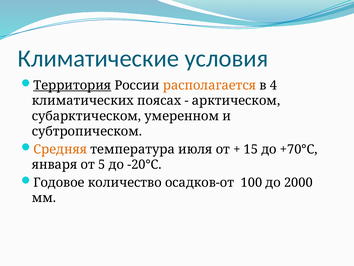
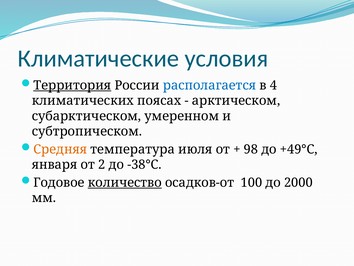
располагается colour: orange -> blue (209, 85)
15: 15 -> 98 (251, 149)
+70°С: +70°С -> +49°С (299, 149)
5: 5 -> 2 (102, 164)
-20°С: -20°С -> -38°С (144, 164)
количество underline: none -> present (125, 182)
